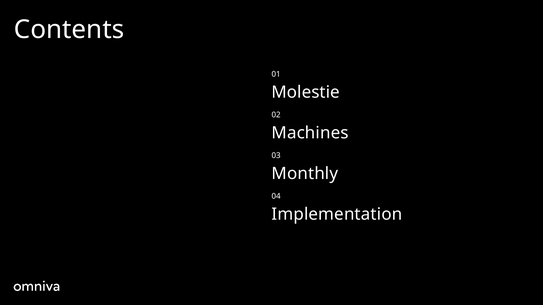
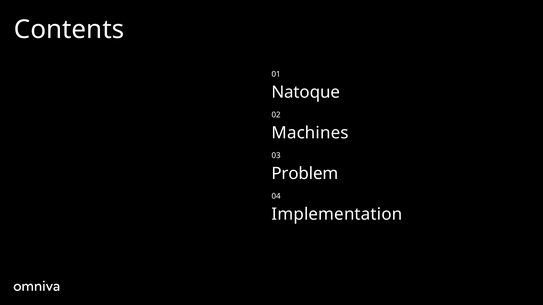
Molestie: Molestie -> Natoque (306, 92)
Monthly: Monthly -> Problem (305, 174)
